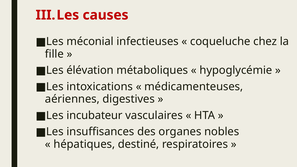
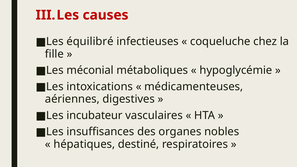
méconial: méconial -> équilibré (90, 41)
élévation: élévation -> méconial (90, 70)
